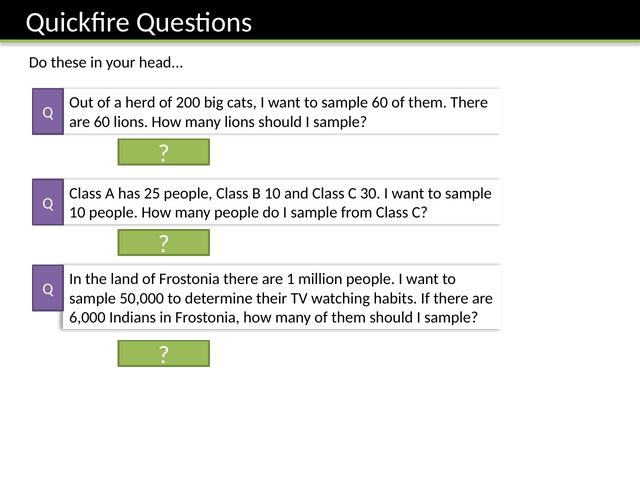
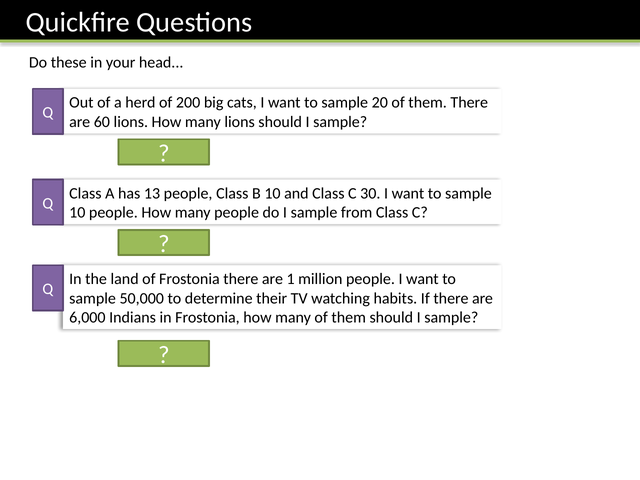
sample 60: 60 -> 20 (380, 103)
25: 25 -> 13 (152, 193)
